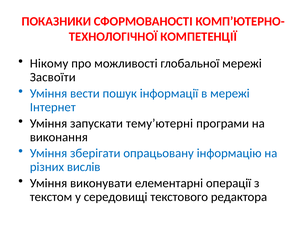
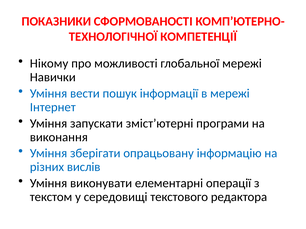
Засвоїти: Засвоїти -> Навички (53, 77)
тему’ютерні: тему’ютерні -> зміст’ютерні (160, 124)
